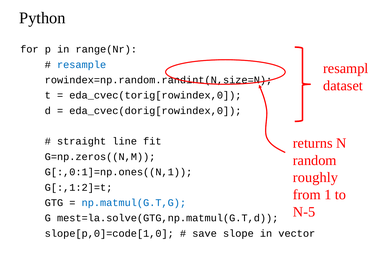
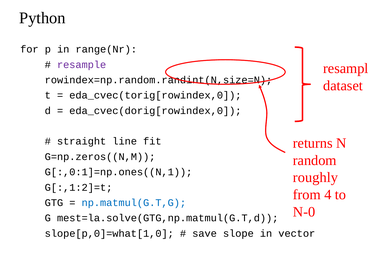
resample colour: blue -> purple (82, 65)
1: 1 -> 4 (328, 195)
N-5: N-5 -> N-0 (304, 212)
slope[p,0]=code[1,0: slope[p,0]=code[1,0 -> slope[p,0]=what[1,0 (109, 233)
